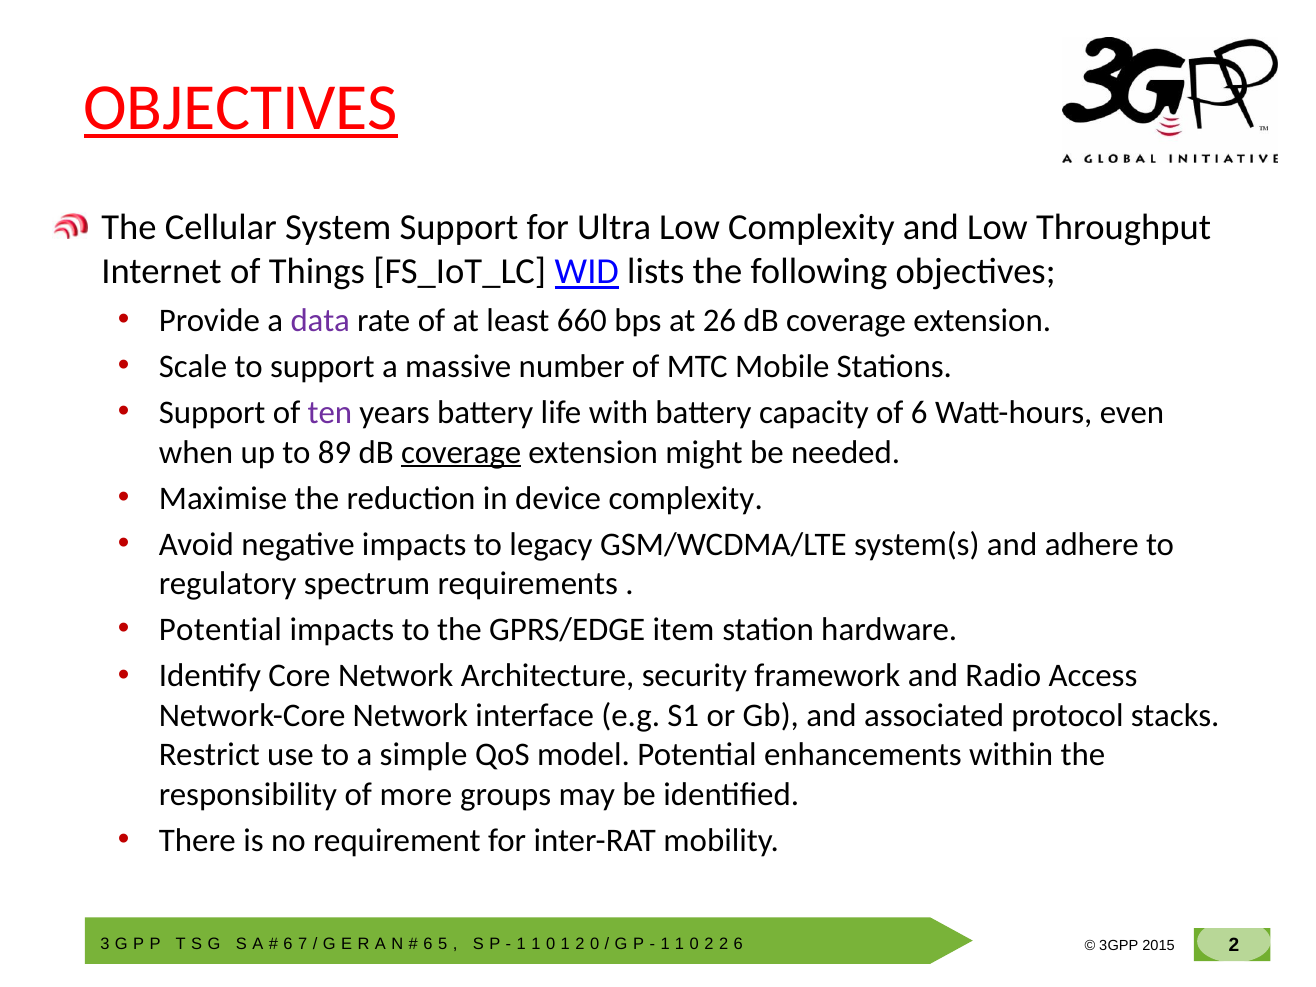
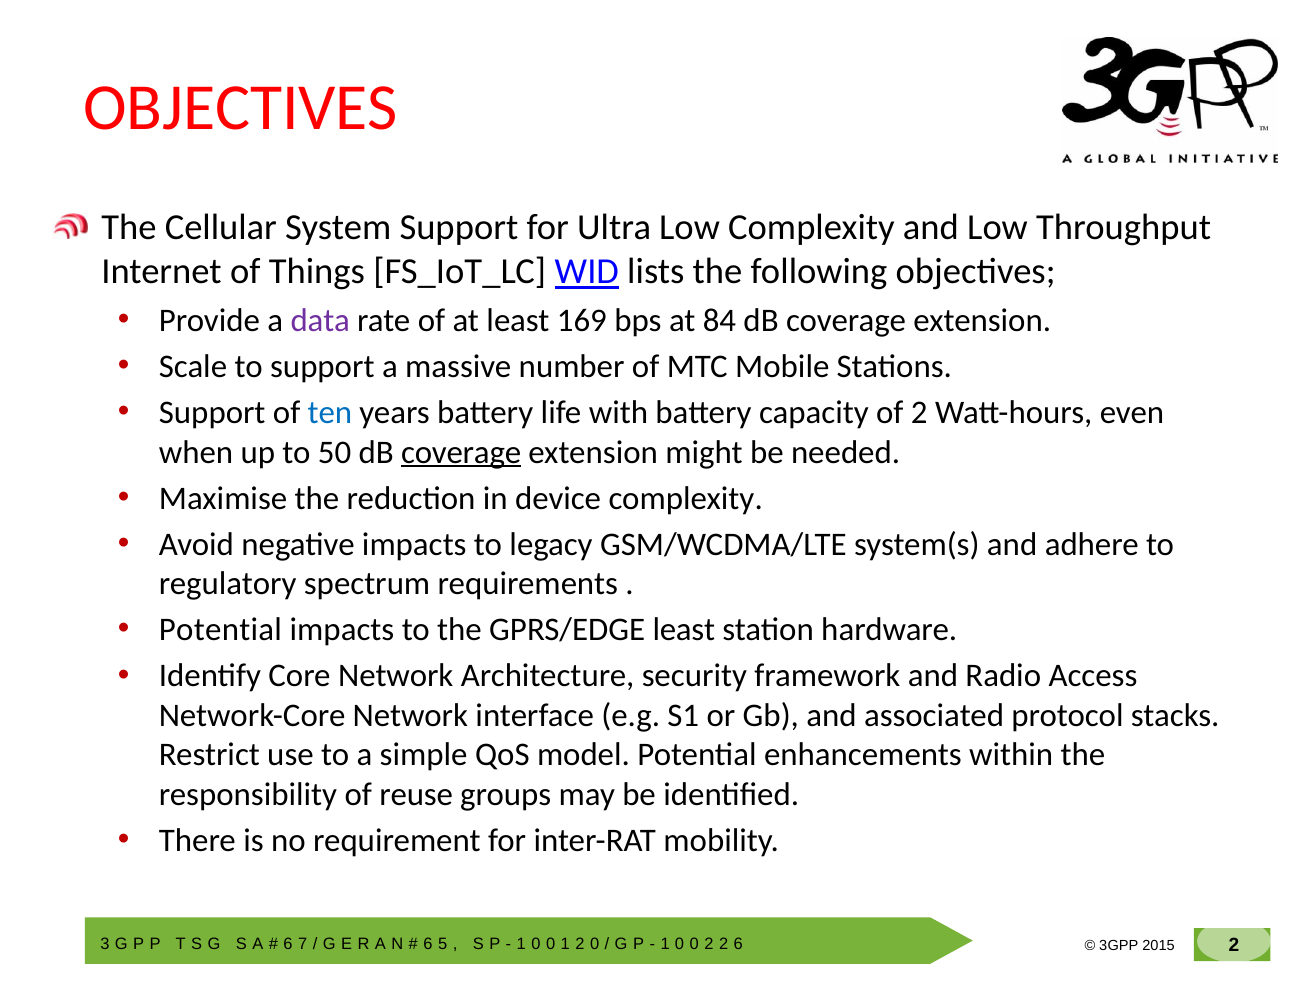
OBJECTIVES underline: present -> none (241, 108)
660: 660 -> 169 (582, 321)
26: 26 -> 84 (719, 321)
ten colour: purple -> blue (330, 413)
of 6: 6 -> 2 (919, 413)
89: 89 -> 50 (335, 452)
GPRS/EDGE item: item -> least (684, 630)
more: more -> reuse (416, 794)
1: 1 -> 0 (536, 944)
1: 1 -> 0 (680, 944)
